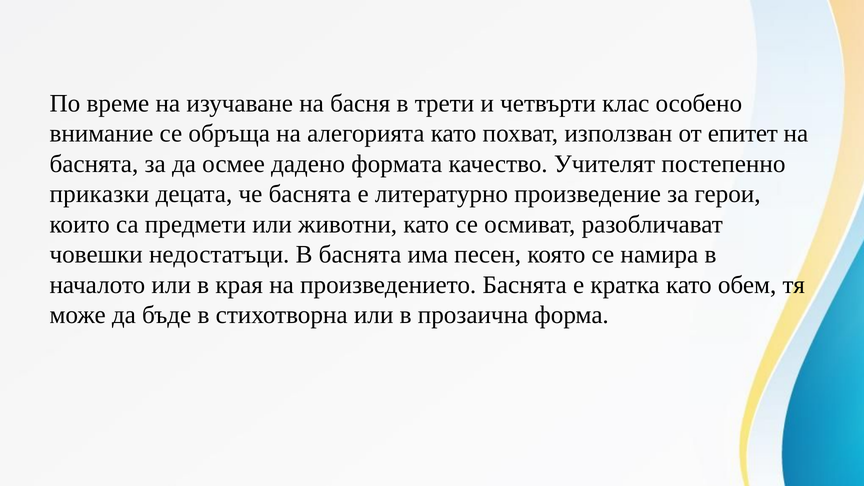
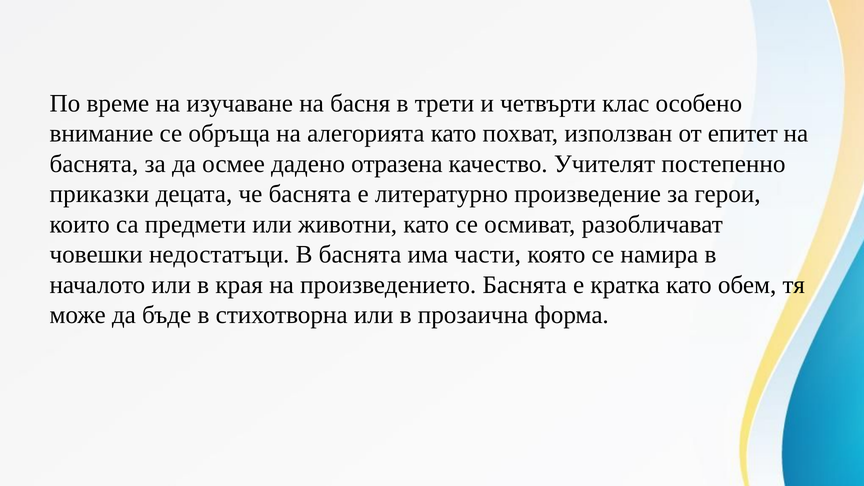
формата: формата -> отразена (397, 164)
песен: песен -> части (488, 255)
